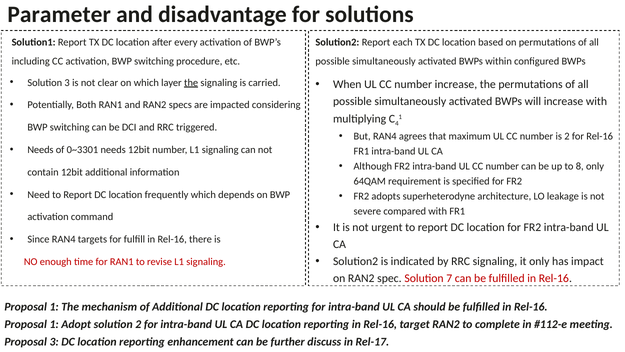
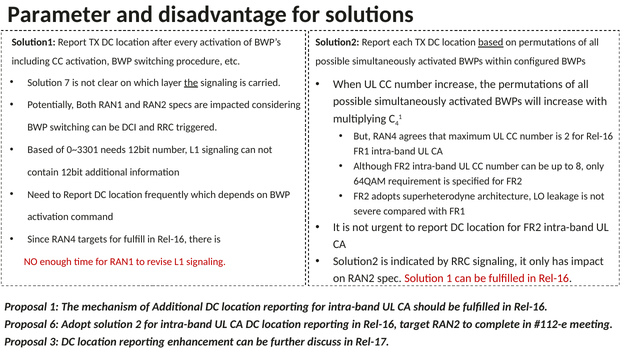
based underline: none -> present (491, 42)
Solution 3: 3 -> 7 (67, 82)
Needs: Needs -> Based (40, 150)
Solution 7: 7 -> 1 (449, 278)
1: 1 -> 6 (54, 324)
